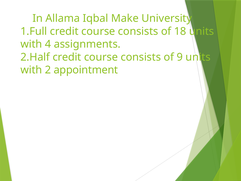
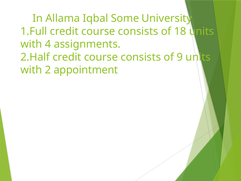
Make: Make -> Some (125, 18)
